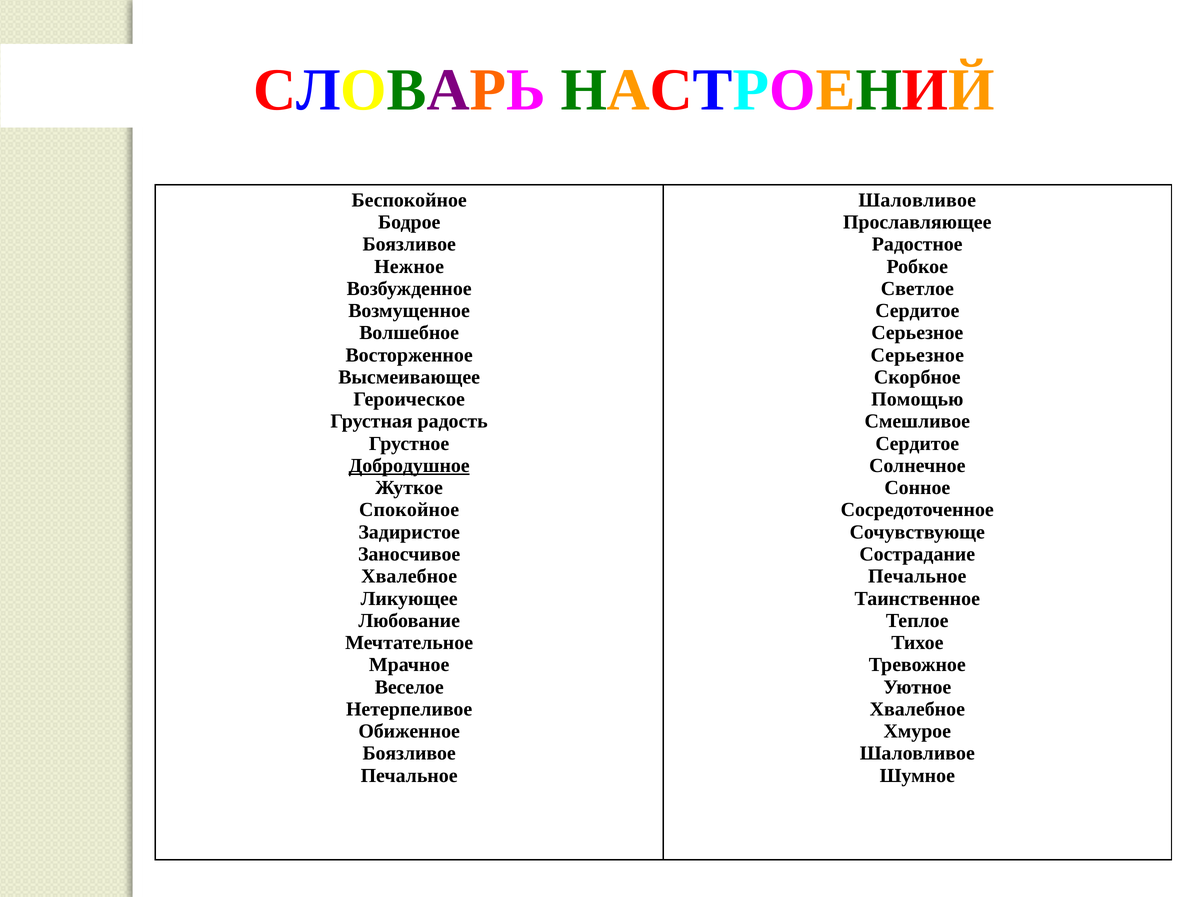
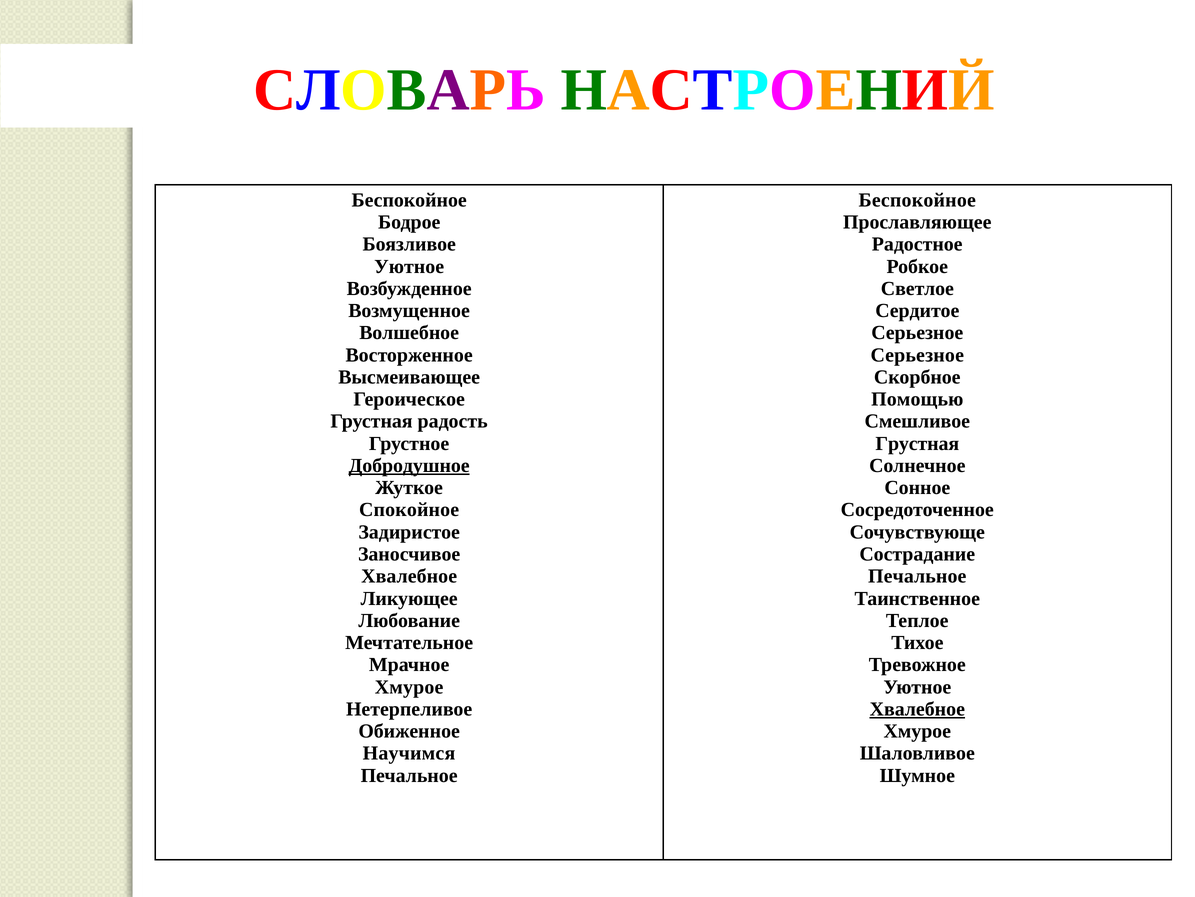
Шаловливое: Шаловливое -> Беспокойное (917, 200)
Нежное: Нежное -> Уютное (409, 266)
Сердитое: Сердитое -> Грустная (917, 443)
Веселое: Веселое -> Хмурое (409, 686)
Хвалебное underline: none -> present (917, 709)
Боязливое: Боязливое -> Научимся (409, 753)
